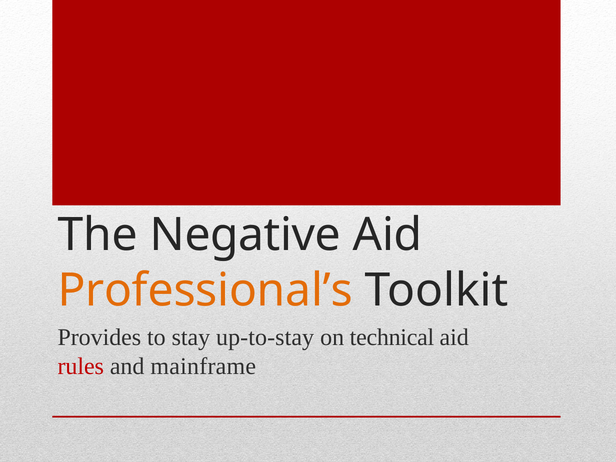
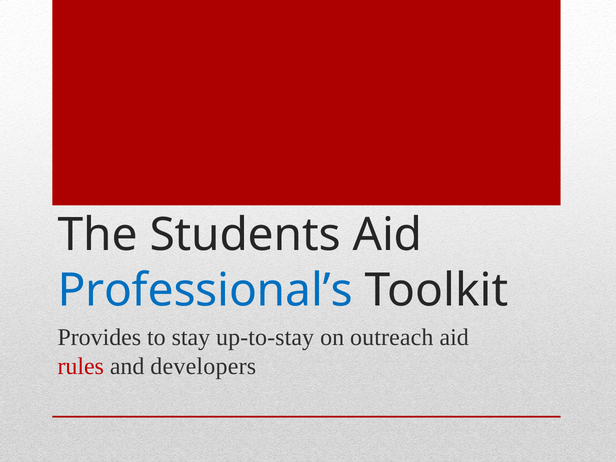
Negative: Negative -> Students (245, 235)
Professional’s colour: orange -> blue (205, 291)
technical: technical -> outreach (392, 337)
mainframe: mainframe -> developers (203, 366)
